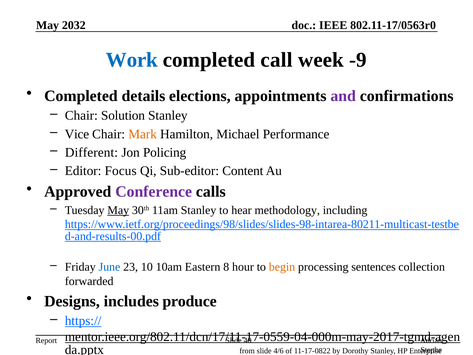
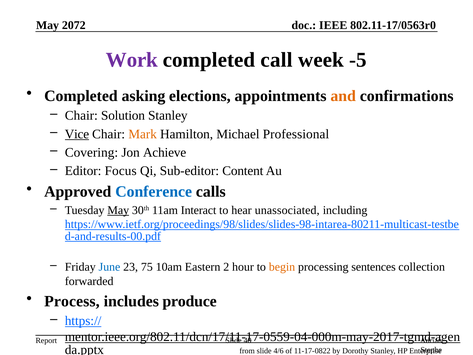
2032: 2032 -> 2072 (74, 25)
Work colour: blue -> purple (132, 60)
-9: -9 -> -5 (358, 60)
details: details -> asking (143, 96)
and colour: purple -> orange (343, 96)
Vice underline: none -> present (77, 134)
Performance: Performance -> Professional (296, 134)
Different: Different -> Covering (91, 152)
Policing: Policing -> Achieve (165, 152)
Conference colour: purple -> blue (154, 191)
11am Stanley: Stanley -> Interact (199, 210)
methodology: methodology -> unassociated (287, 210)
10: 10 -> 75 (147, 267)
8: 8 -> 2 (226, 267)
Designs: Designs -> Process (72, 301)
